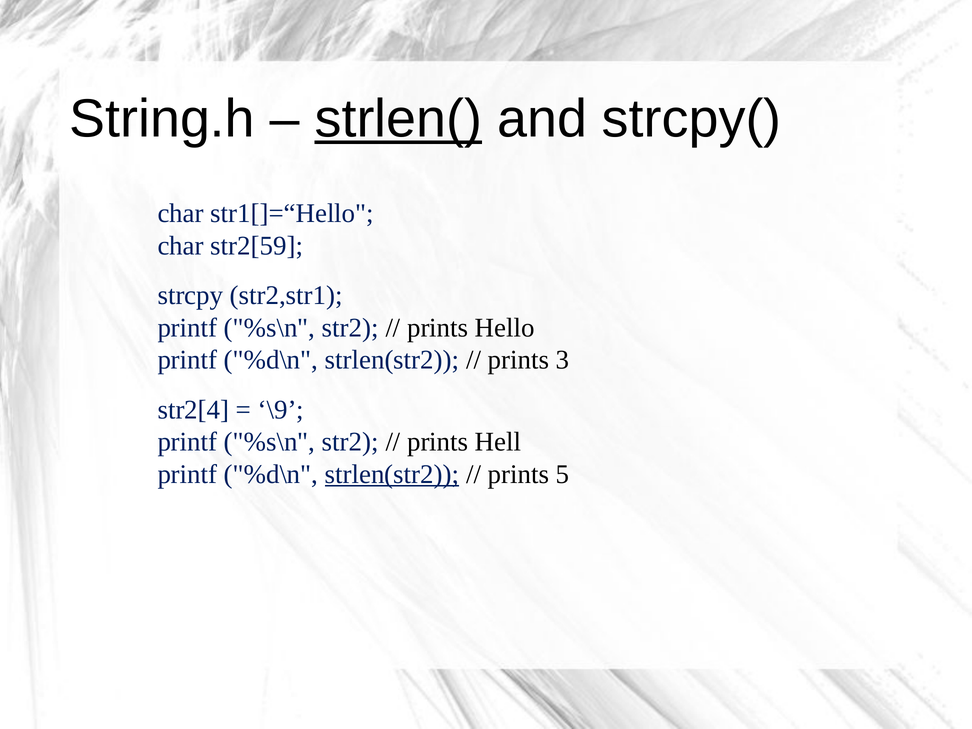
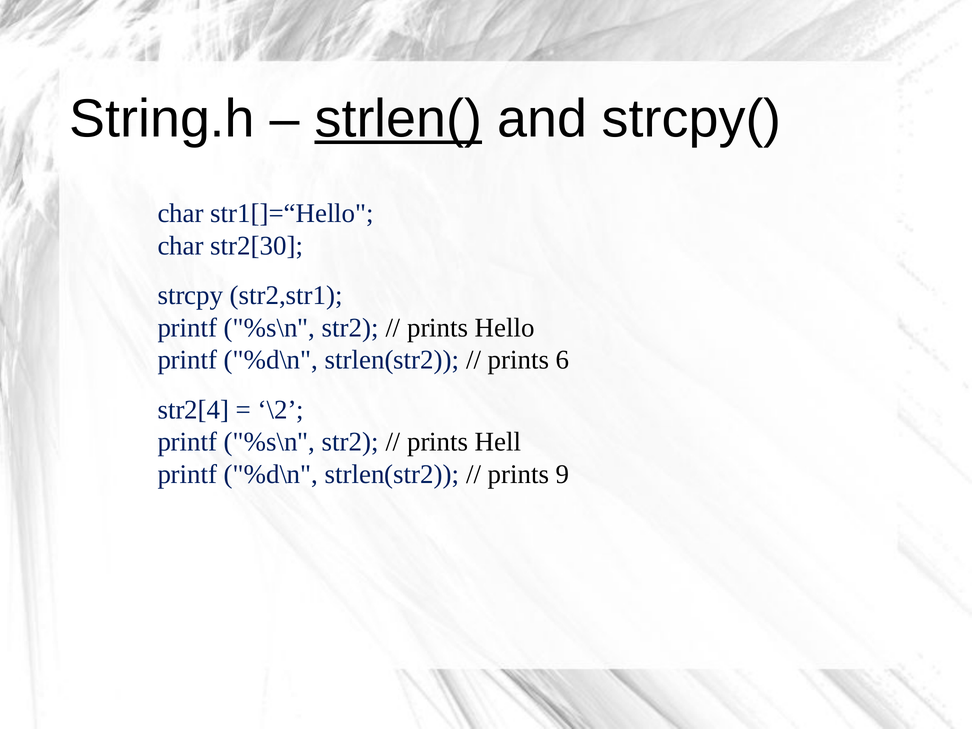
str2[59: str2[59 -> str2[30 (257, 246)
3: 3 -> 6 (562, 360)
\9: \9 -> \2 (281, 410)
strlen(str2 underline: present -> none (392, 474)
5: 5 -> 9 (562, 474)
